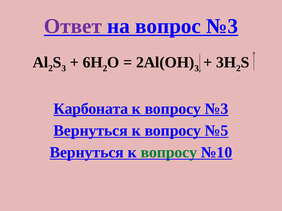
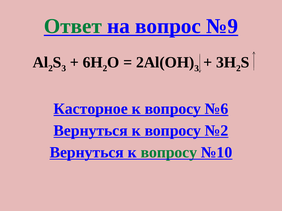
Ответ colour: purple -> green (73, 26)
вопрос №3: №3 -> №9 (222, 26)
Карбоната: Карбоната -> Касторное (91, 109)
вопросу №3: №3 -> №6 (217, 109)
№5: №5 -> №2 (217, 131)
